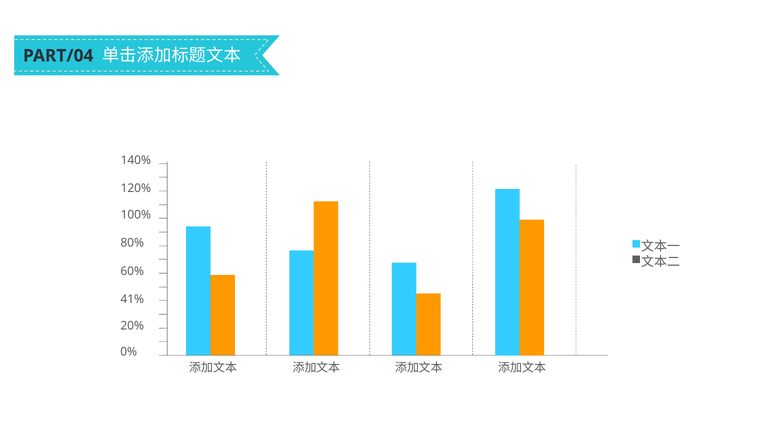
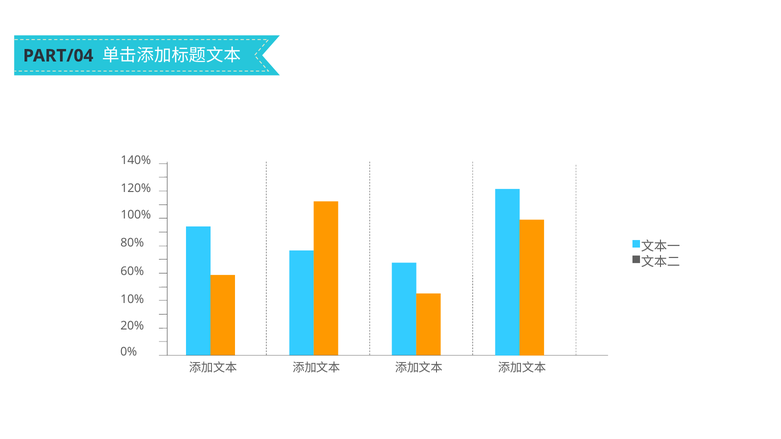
41%: 41% -> 10% (132, 300)
